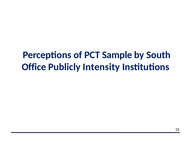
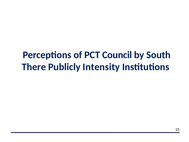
Sample: Sample -> Council (117, 55)
Office: Office -> There (34, 67)
